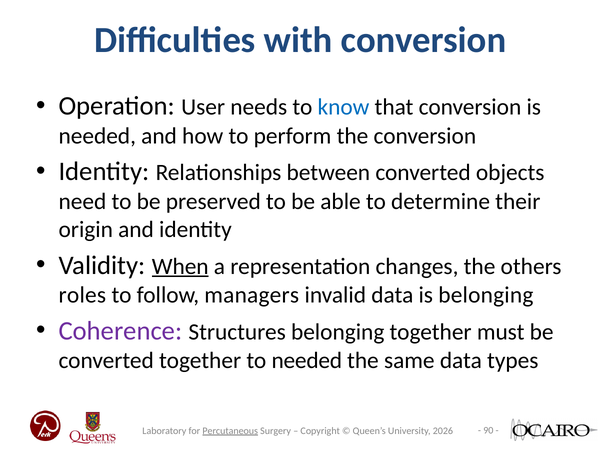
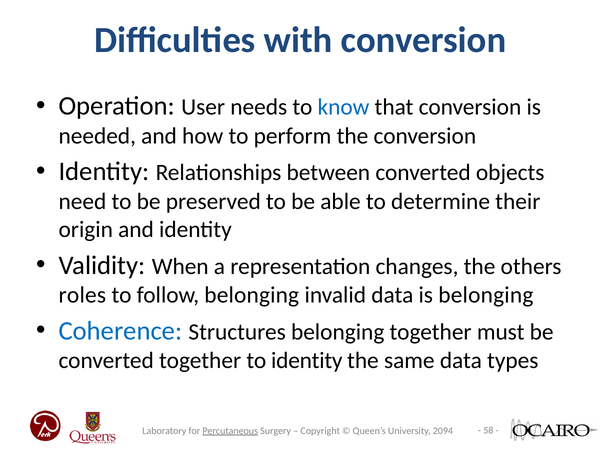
When underline: present -> none (180, 266)
follow managers: managers -> belonging (252, 295)
Coherence colour: purple -> blue (120, 331)
to needed: needed -> identity (307, 360)
90: 90 -> 58 (488, 430)
2026: 2026 -> 2094 (443, 430)
